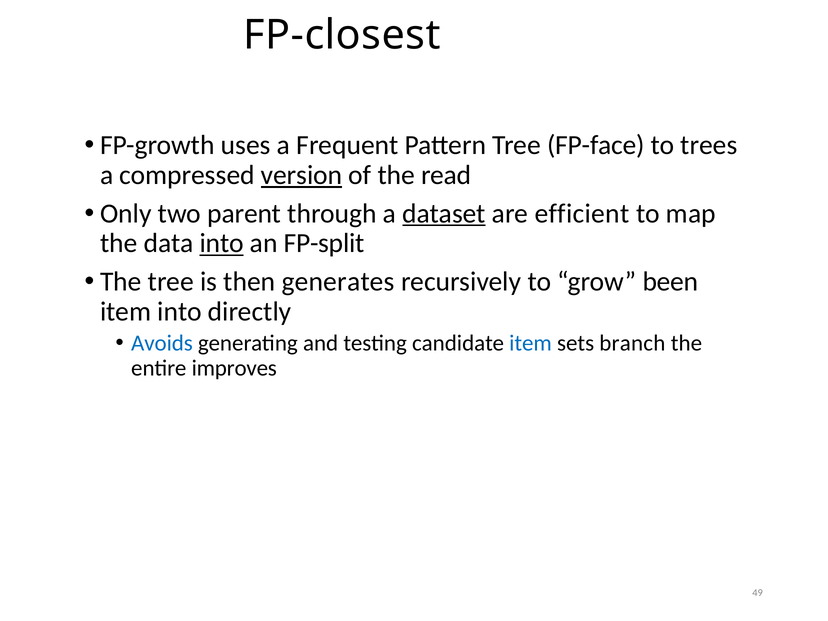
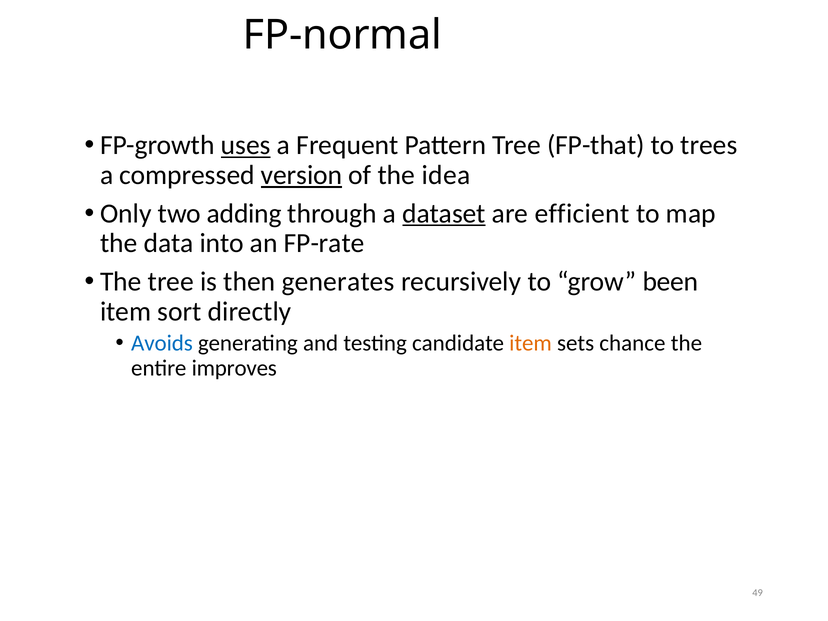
FP-closest: FP-closest -> FP-normal (342, 35)
uses underline: none -> present (246, 145)
FP-face: FP-face -> FP-that (596, 145)
read: read -> idea (446, 175)
parent: parent -> adding (244, 214)
into underline: present -> none (222, 243)
FP-split: FP-split -> FP-rate (324, 243)
item into: into -> sort (179, 312)
item colour: blue -> orange (531, 343)
branch: branch -> chance (632, 343)
